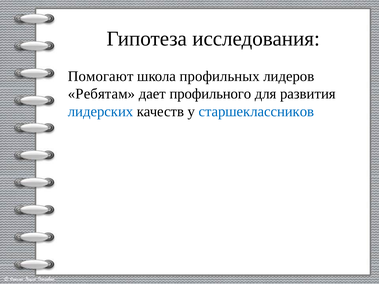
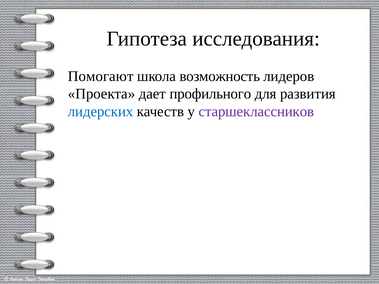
профильных: профильных -> возможность (220, 76)
Ребятам: Ребятам -> Проекта (102, 94)
старшеклассников colour: blue -> purple (256, 112)
